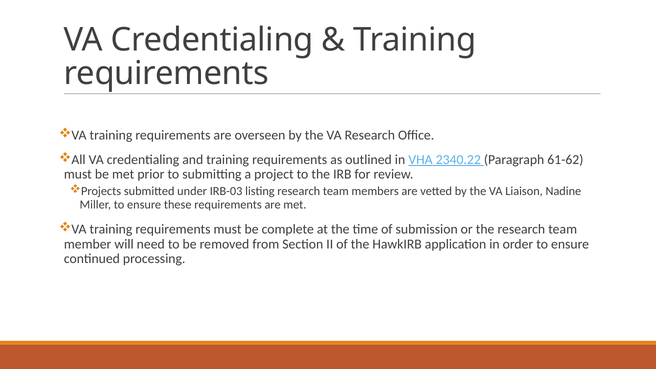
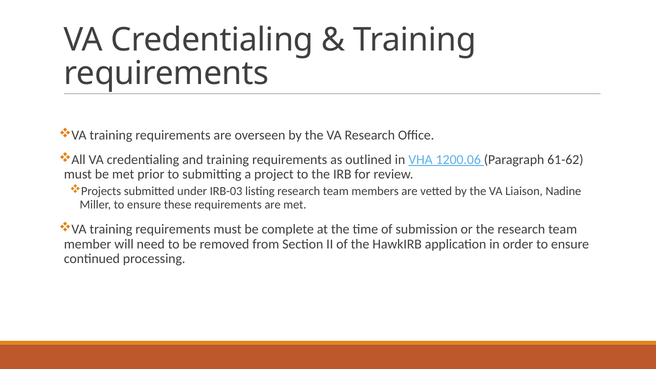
2340.22: 2340.22 -> 1200.06 (458, 160)
